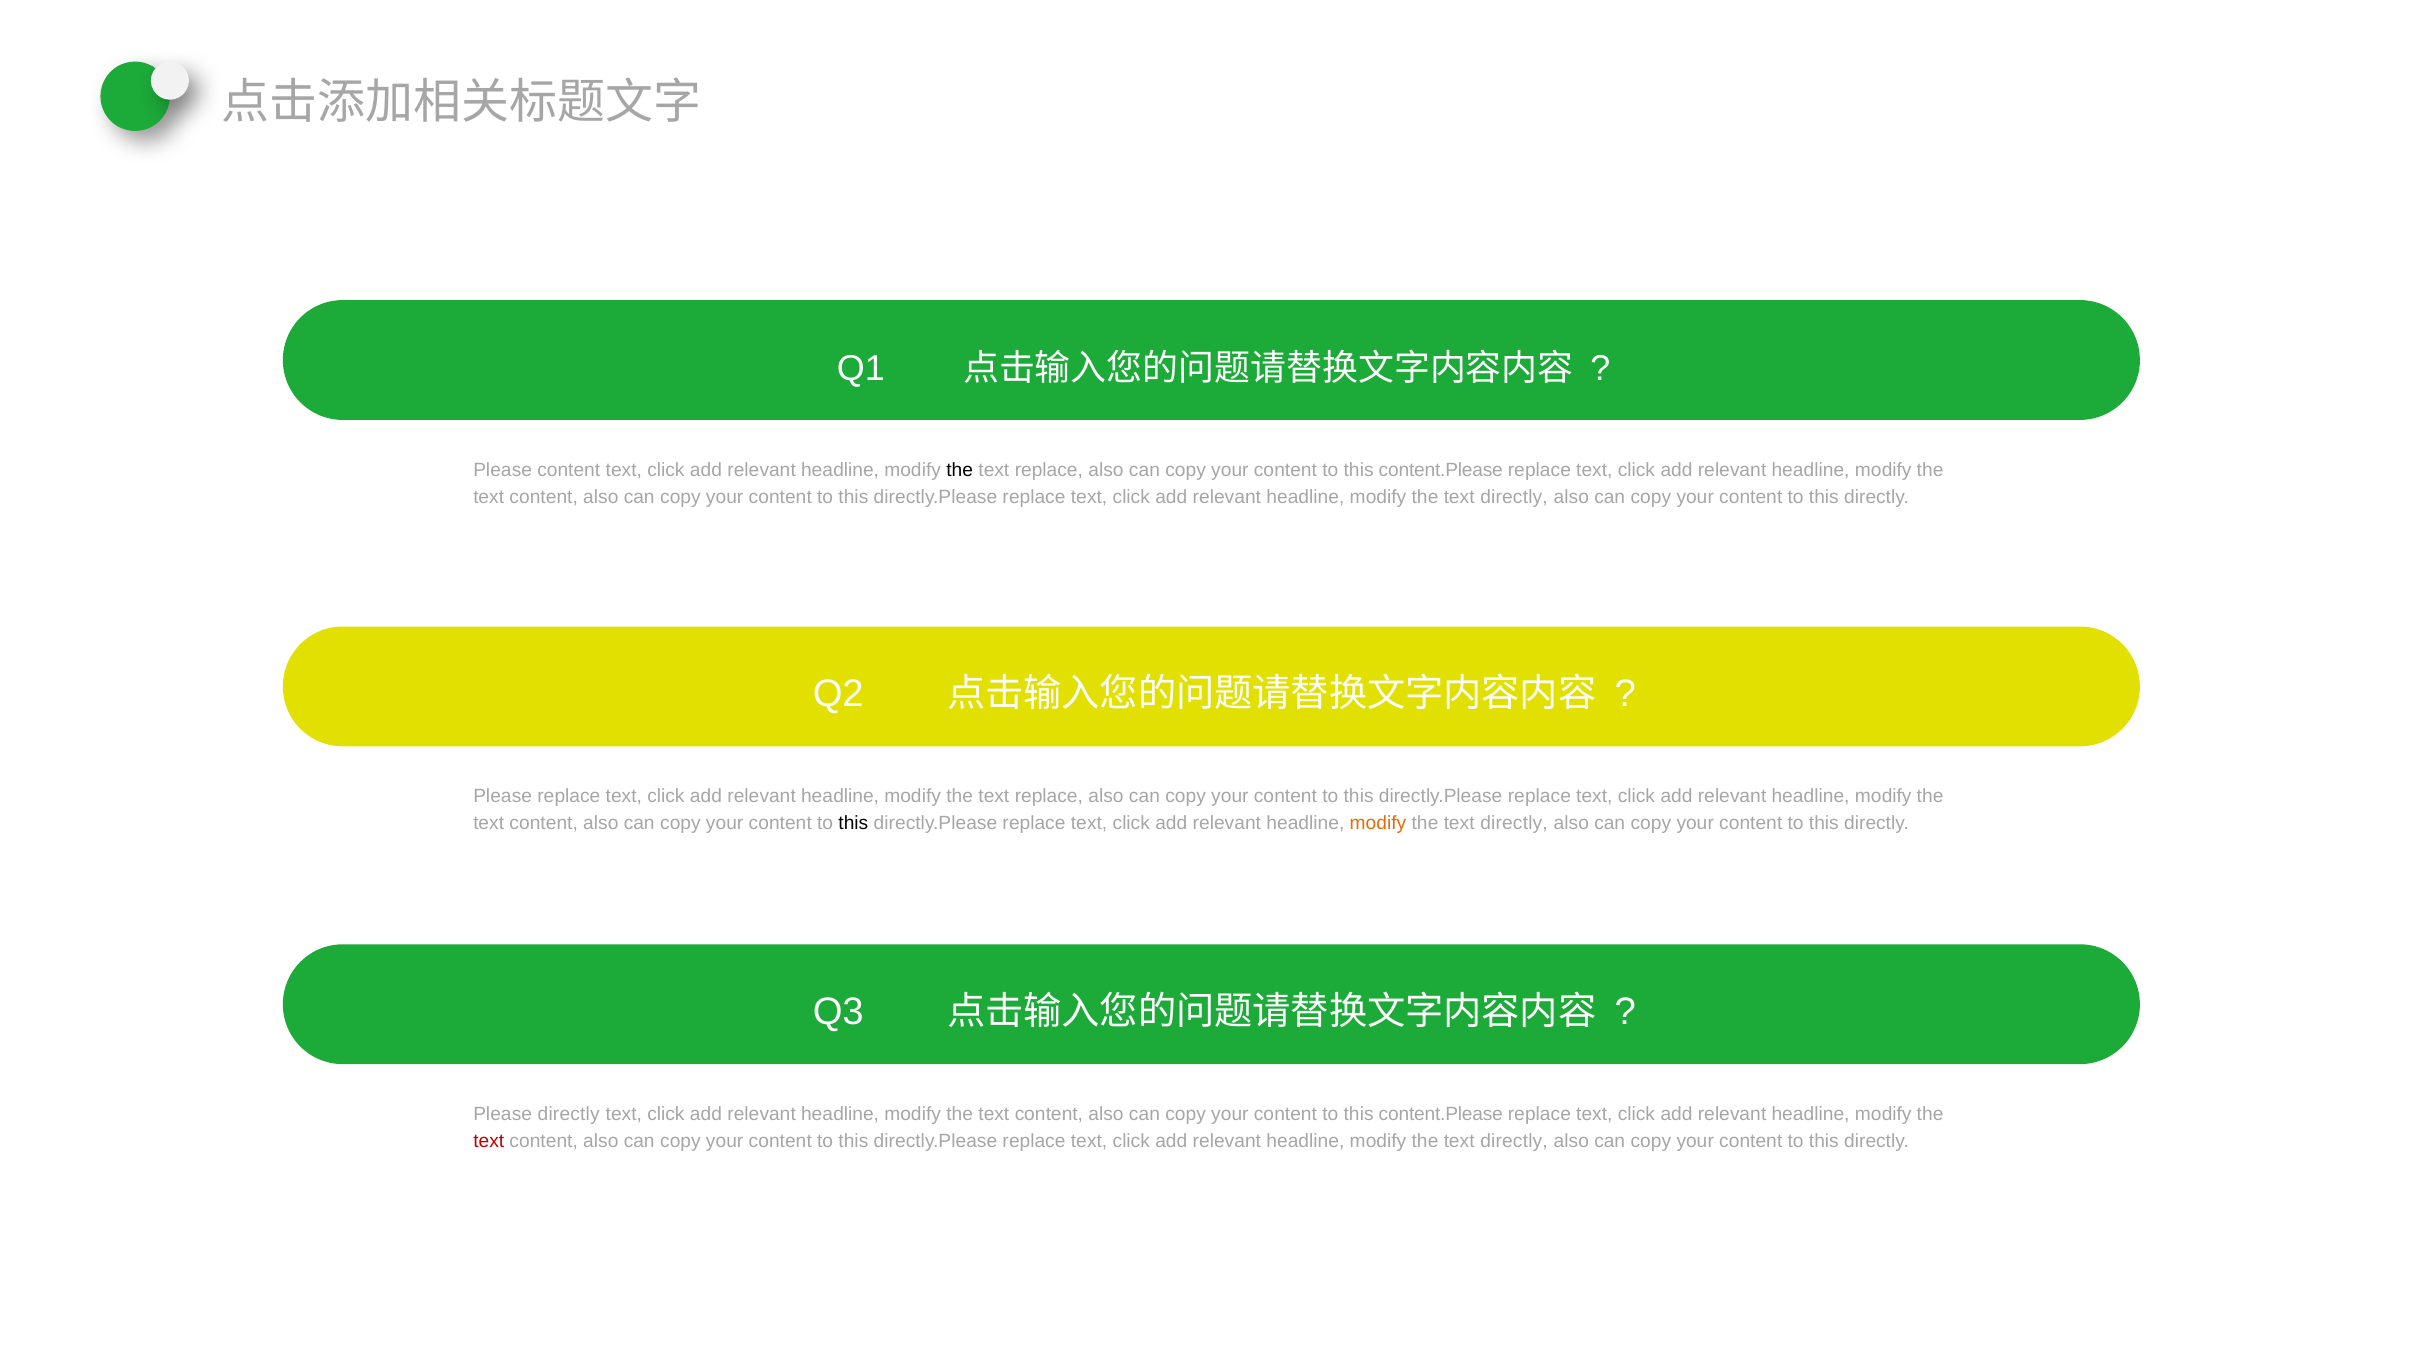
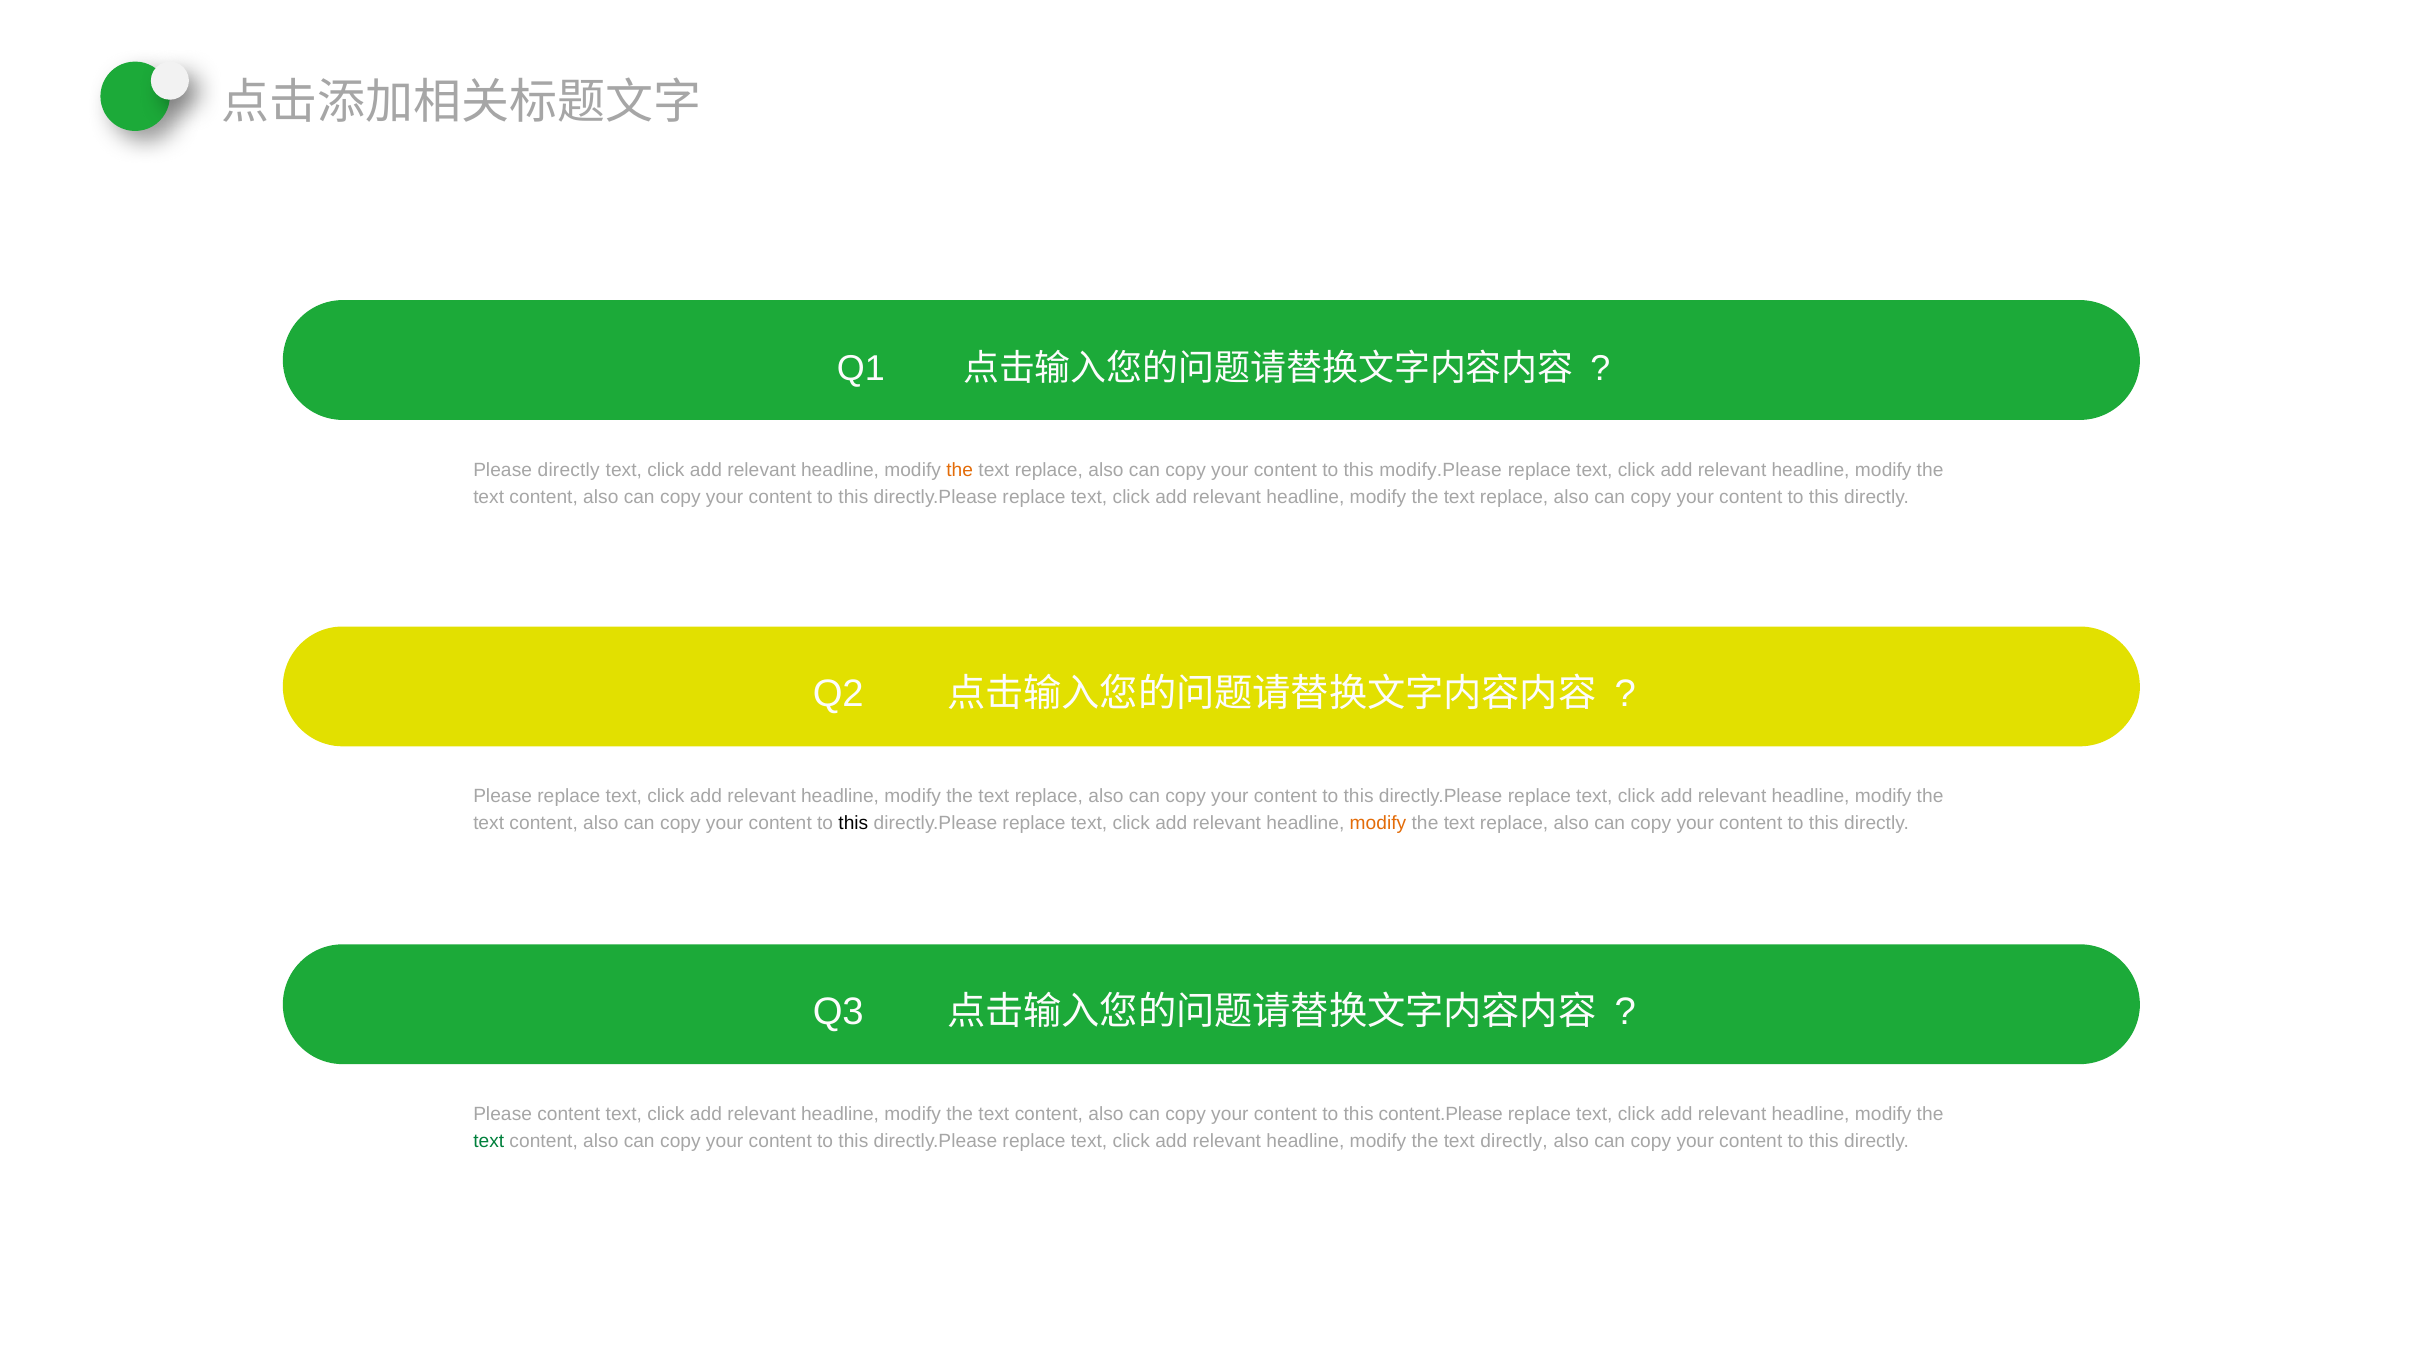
Please content: content -> directly (569, 470)
the colour: black -> orange (960, 470)
content.Please: content.Please -> modify.Please (1441, 470)
directly: directly -> replace (1514, 497)
directly: directly -> replace (1514, 824)
Please directly: directly -> content (569, 1114)
text colour: red -> green (489, 1141)
